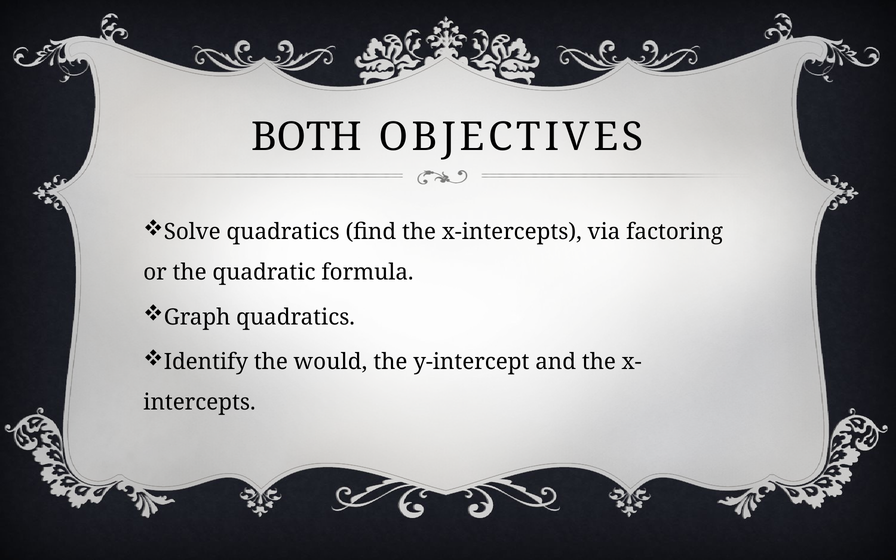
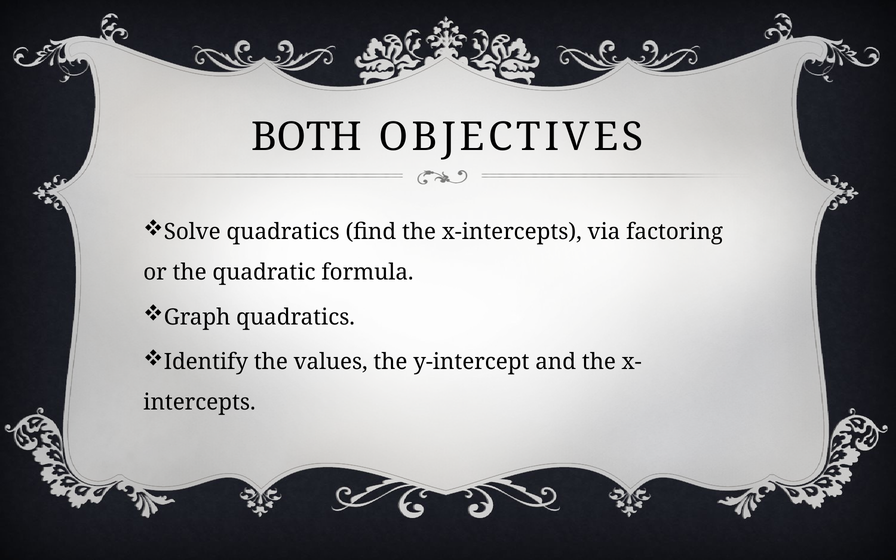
would: would -> values (331, 362)
